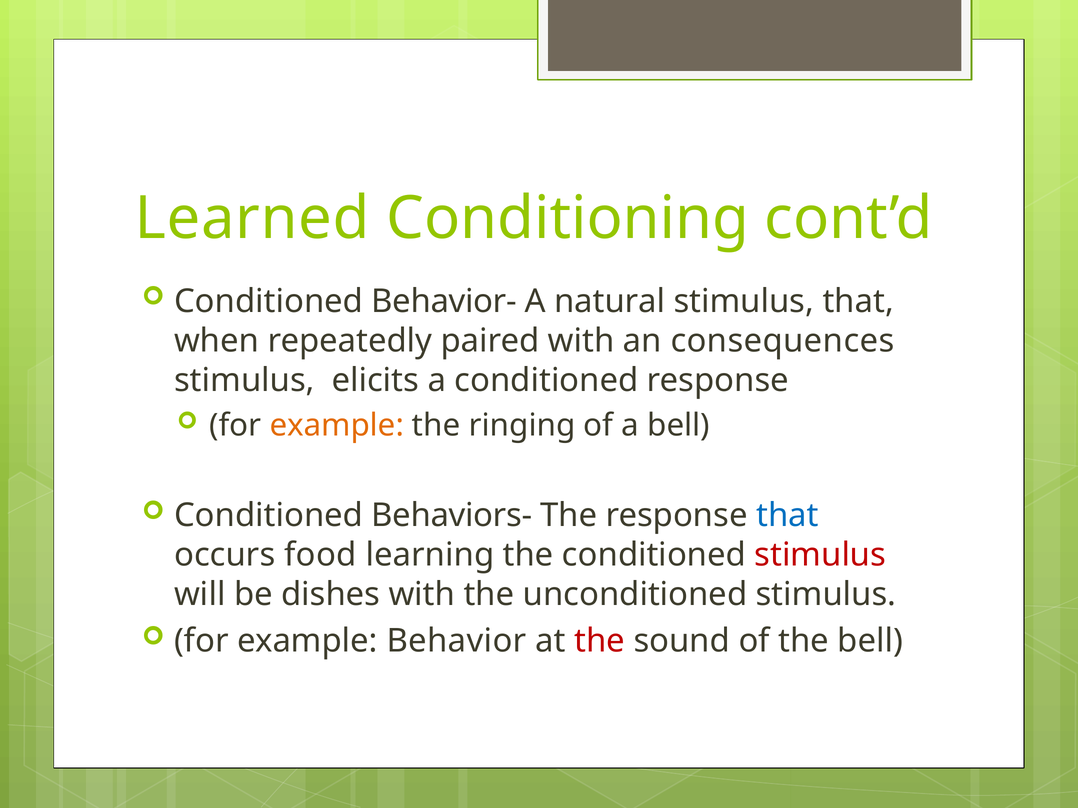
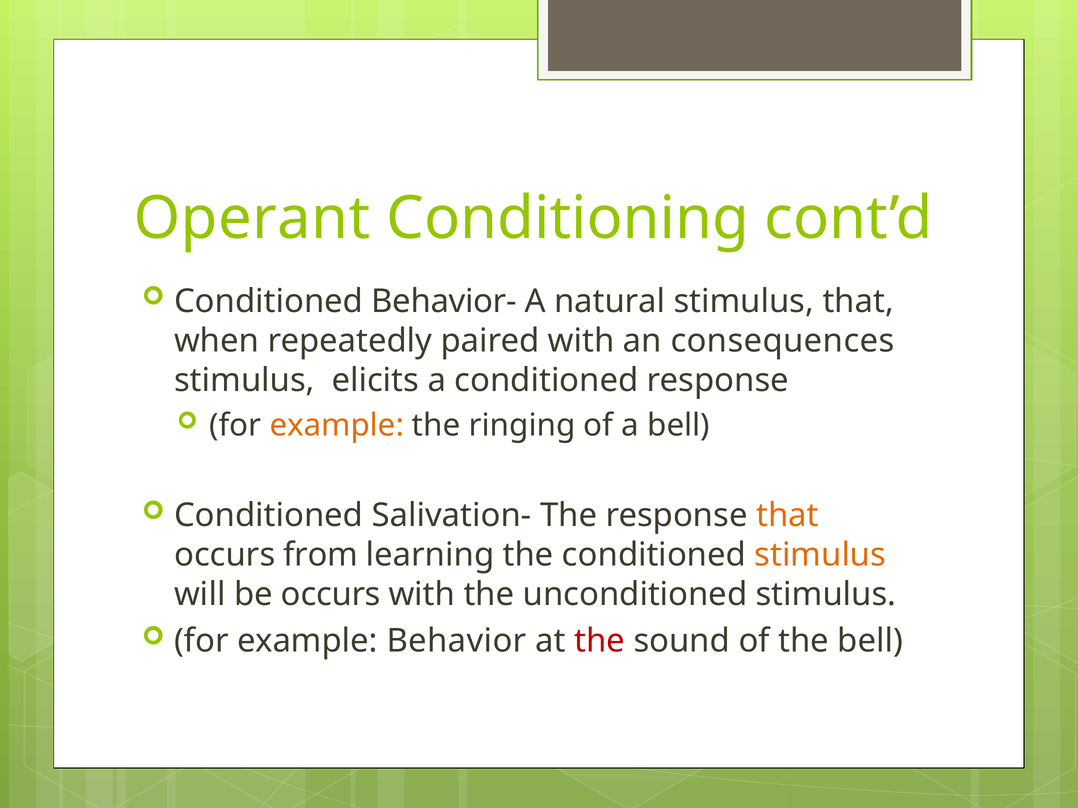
Learned: Learned -> Operant (252, 219)
Behaviors-: Behaviors- -> Salivation- (452, 516)
that colour: blue -> orange (787, 516)
food: food -> from (321, 555)
stimulus colour: red -> orange (820, 555)
be dishes: dishes -> occurs (331, 595)
